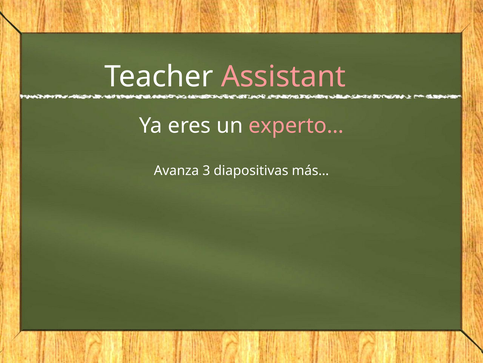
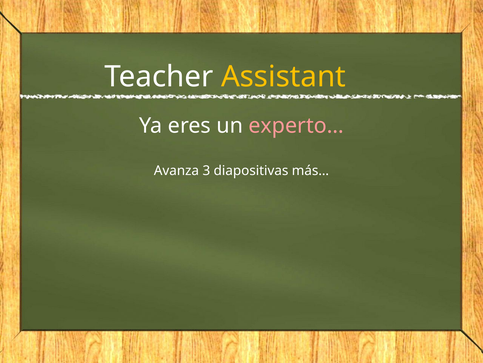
Assistant colour: pink -> yellow (283, 77)
